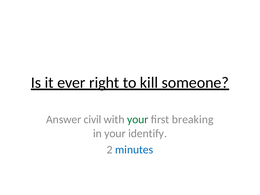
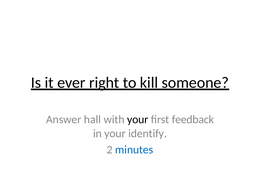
civil: civil -> hall (92, 120)
your colour: green -> black (138, 120)
breaking: breaking -> feedback (193, 120)
